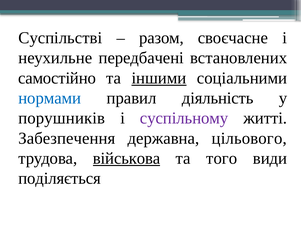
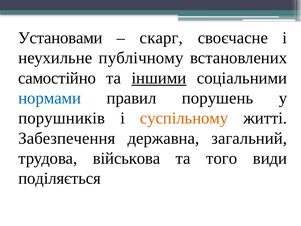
Суспільстві: Суспільстві -> Установами (60, 38)
разом: разом -> скарг (161, 38)
передбачені: передбачені -> публічному (141, 58)
діяльність: діяльність -> порушень (218, 98)
суспільному colour: purple -> orange (184, 118)
цільового: цільового -> загальний (249, 138)
військова underline: present -> none (127, 158)
